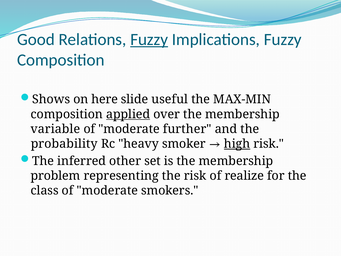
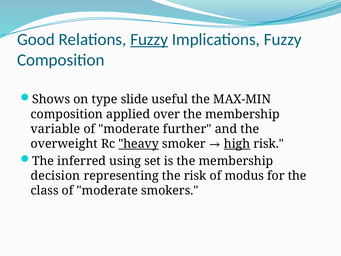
here: here -> type (105, 99)
applied underline: present -> none (128, 114)
probability: probability -> overweight (64, 144)
heavy underline: none -> present (139, 144)
other: other -> using (125, 161)
problem: problem -> decision (55, 176)
realize: realize -> modus (244, 176)
